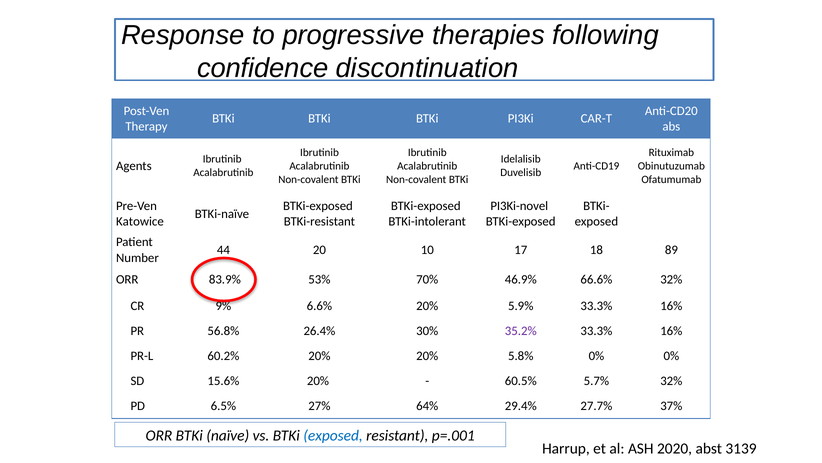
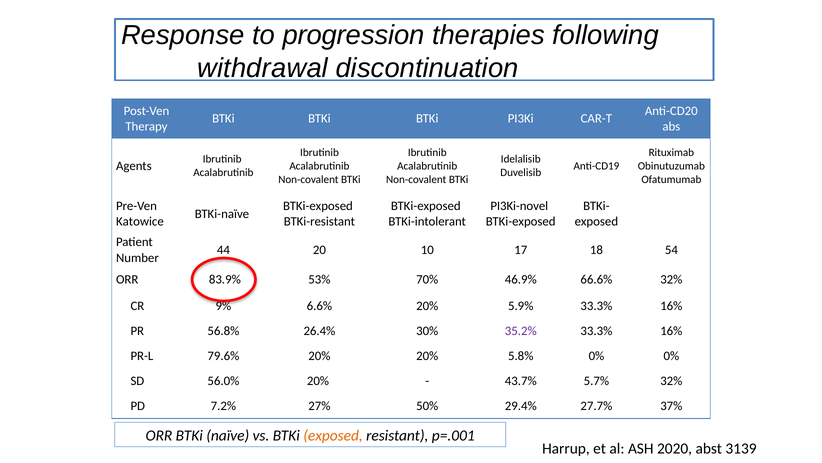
progressive: progressive -> progression (354, 35)
confidence: confidence -> withdrawal (263, 68)
89: 89 -> 54 (671, 250)
60.2%: 60.2% -> 79.6% (223, 356)
15.6%: 15.6% -> 56.0% (223, 381)
60.5%: 60.5% -> 43.7% (521, 381)
6.5%: 6.5% -> 7.2% (223, 406)
64%: 64% -> 50% (427, 406)
exposed colour: blue -> orange (333, 435)
